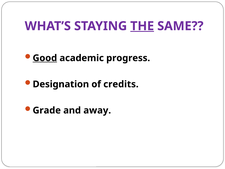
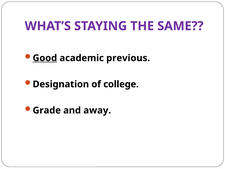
THE underline: present -> none (142, 26)
progress: progress -> previous (128, 58)
credits: credits -> college (121, 84)
